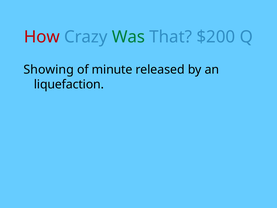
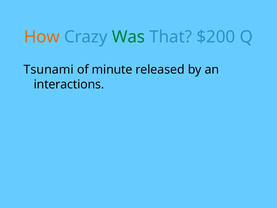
How colour: red -> orange (42, 37)
Showing: Showing -> Tsunami (49, 70)
liquefaction: liquefaction -> interactions (69, 84)
